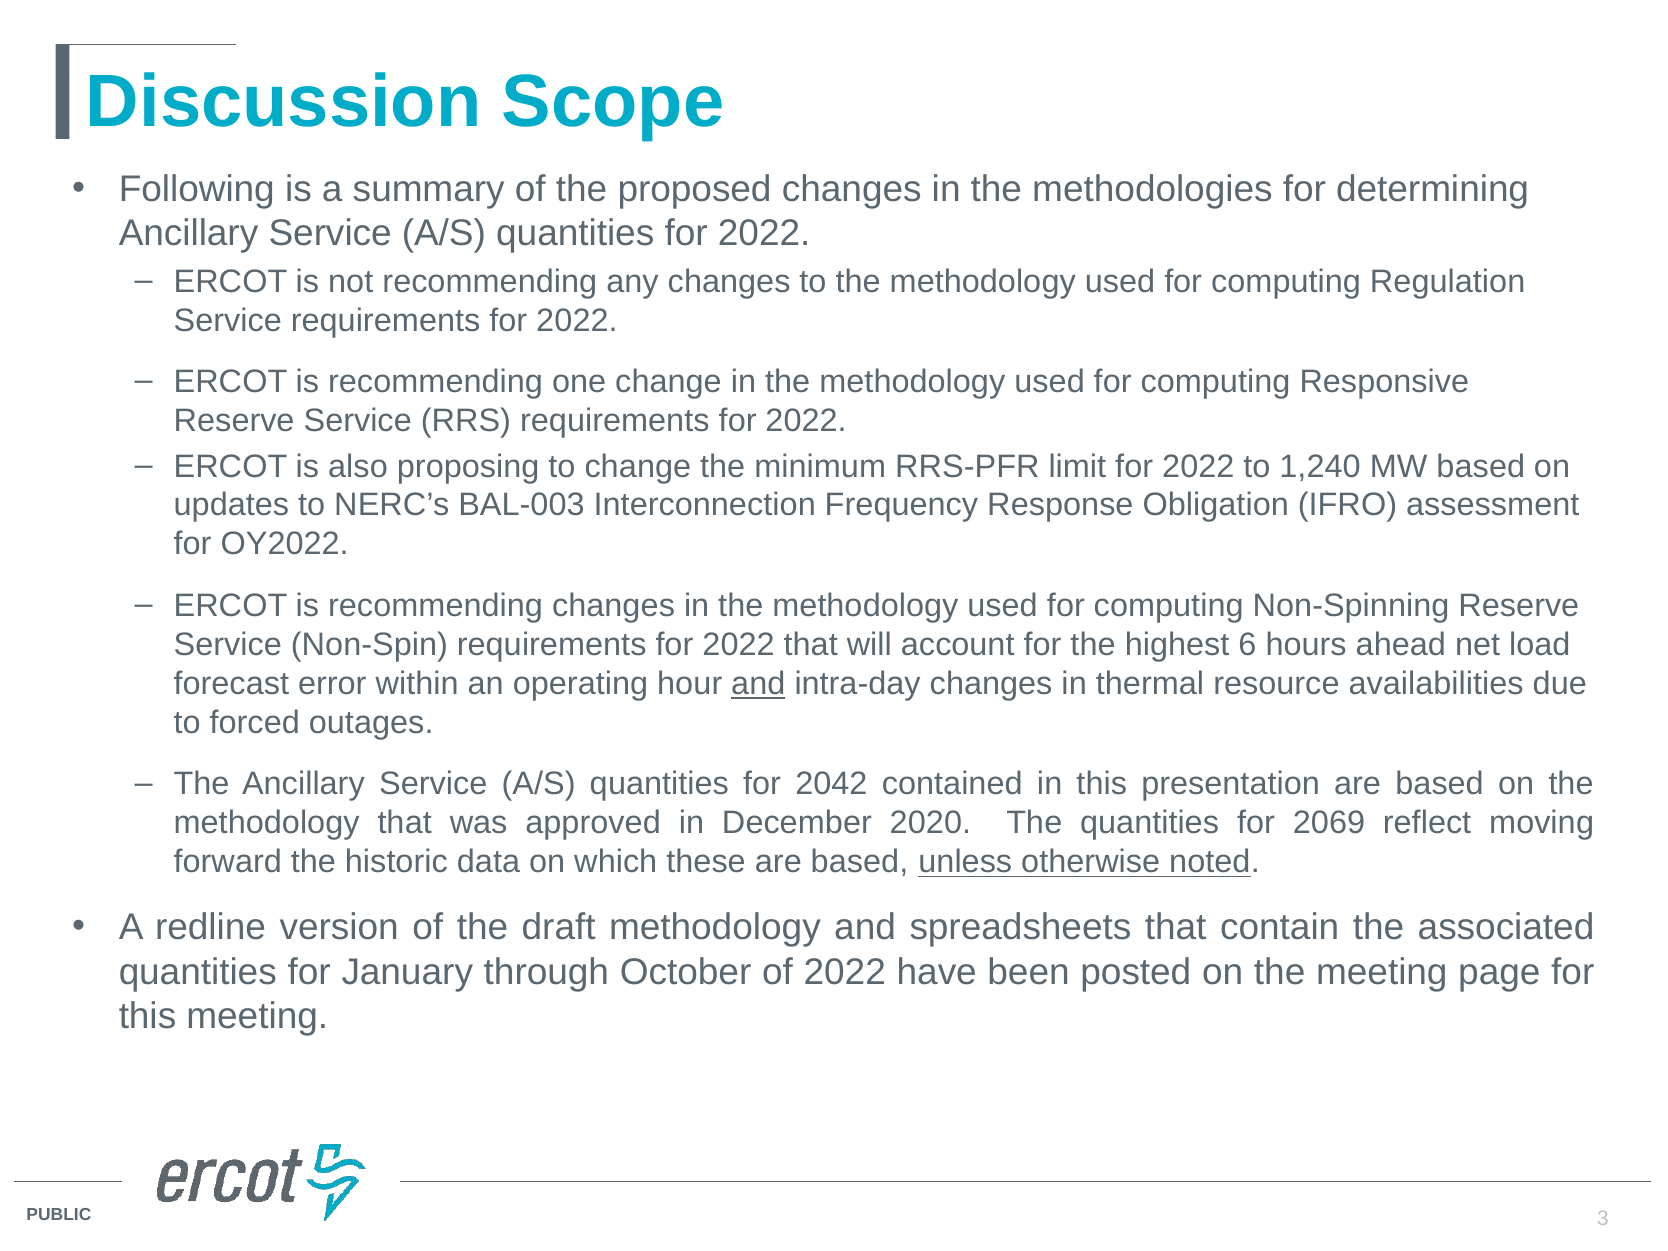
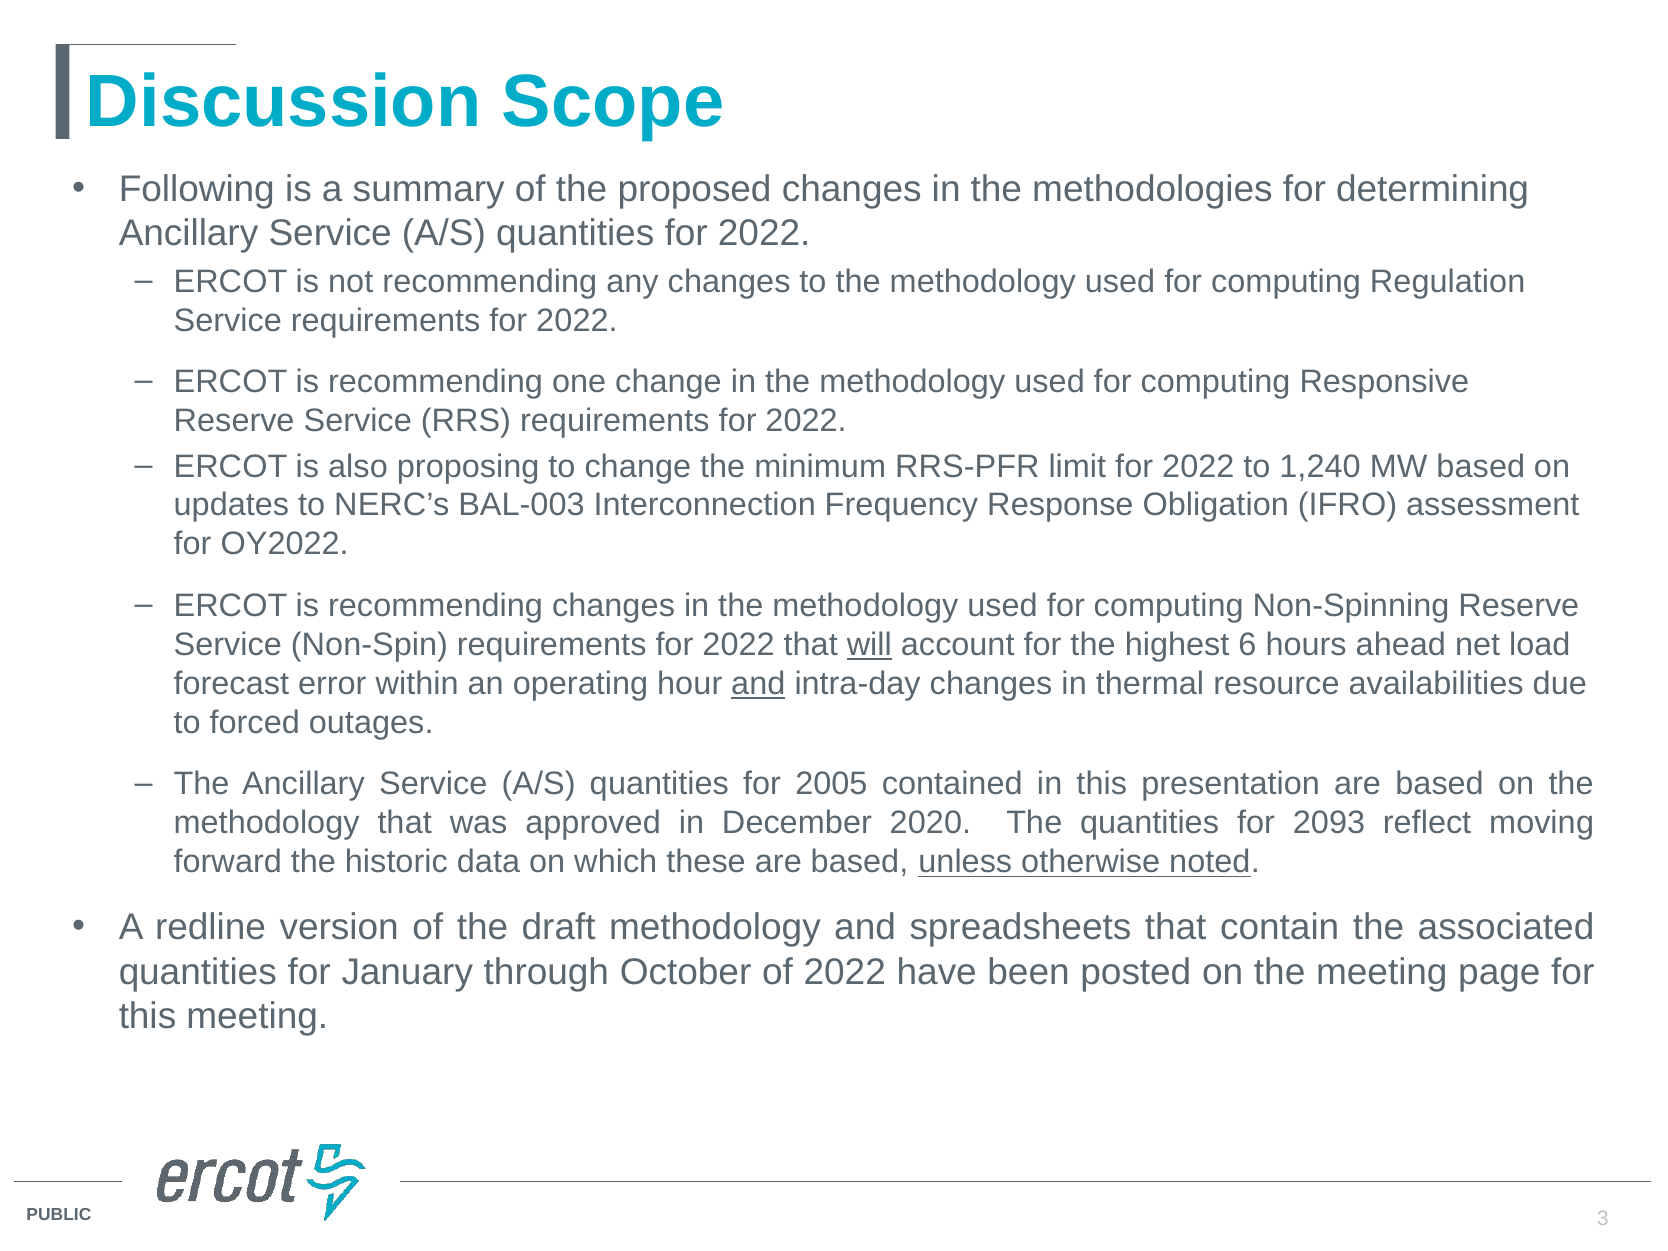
will underline: none -> present (869, 645)
2042: 2042 -> 2005 (831, 784)
2069: 2069 -> 2093 (1329, 823)
